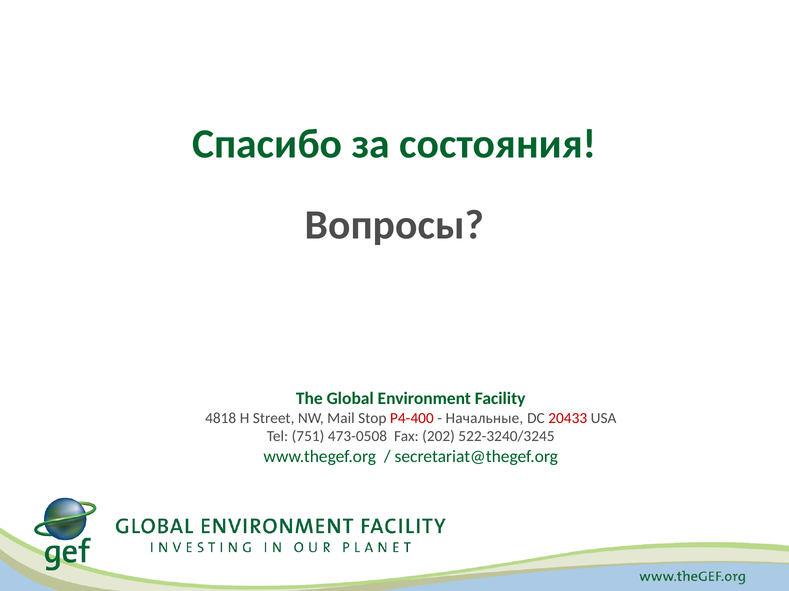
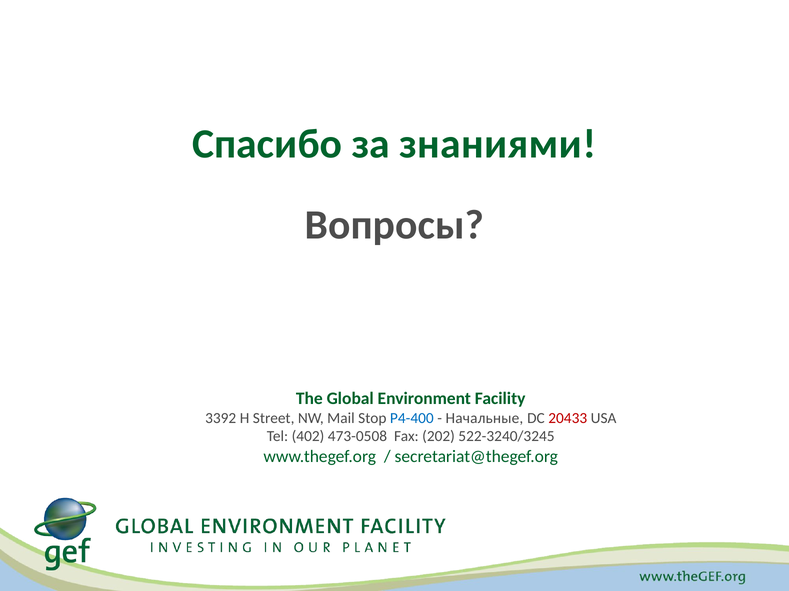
состояния: состояния -> знаниями (498, 144)
4818: 4818 -> 3392 (221, 419)
P4-400 colour: red -> blue (412, 419)
751: 751 -> 402 (308, 437)
